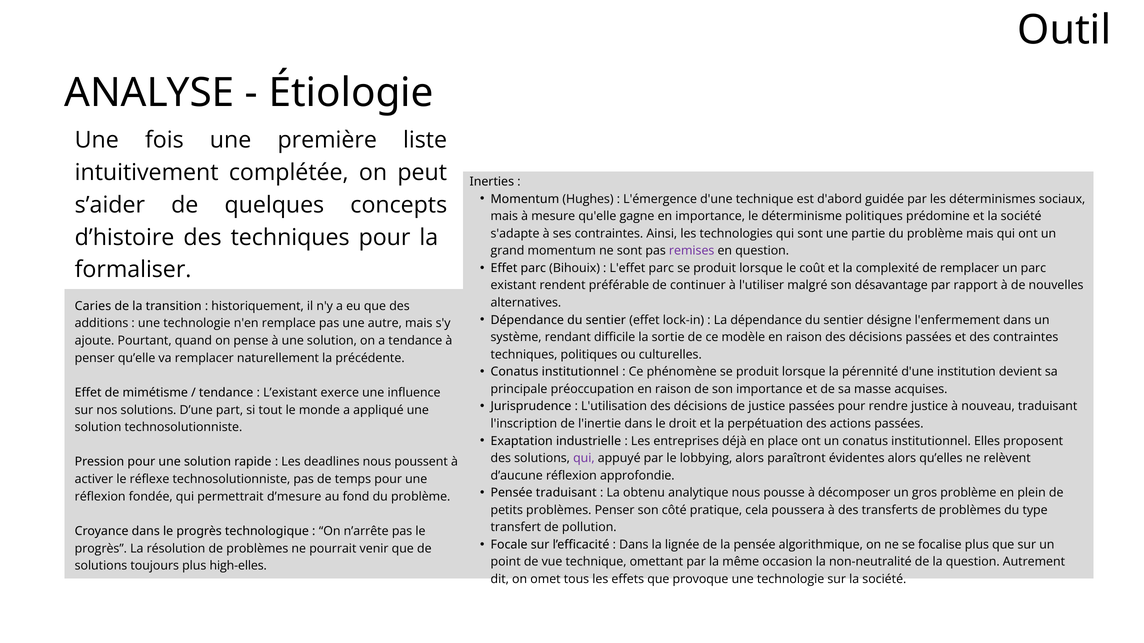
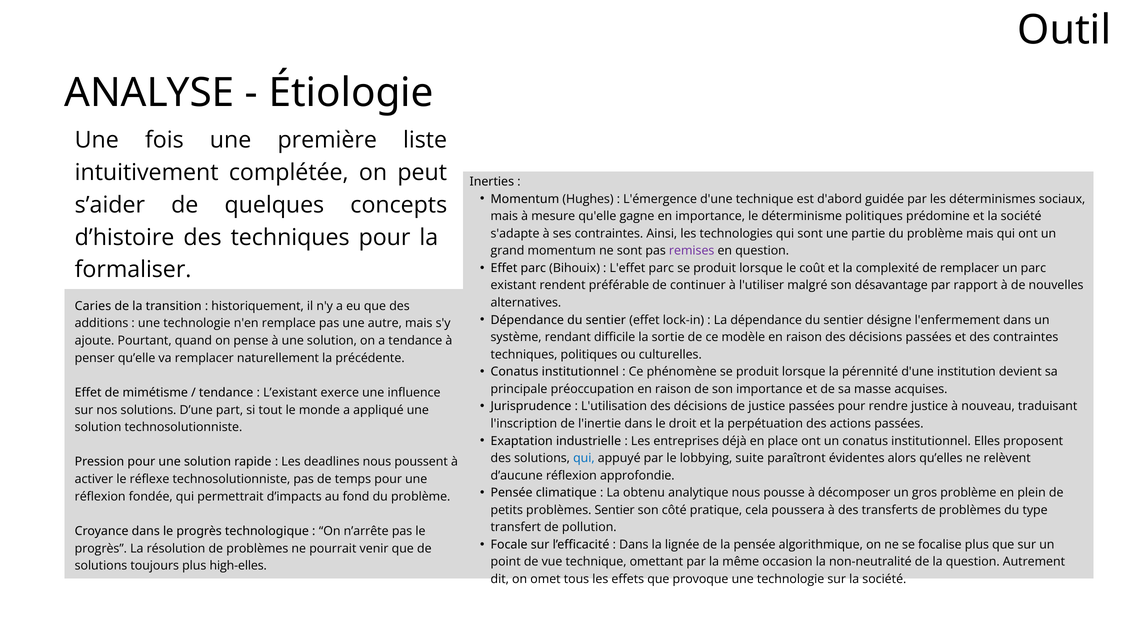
qui colour: purple -> blue (584, 459)
lobbying alors: alors -> suite (750, 459)
Pensée traduisant: traduisant -> climatique (566, 493)
d’mesure: d’mesure -> d’impacts (294, 497)
problèmes Penser: Penser -> Sentier (615, 510)
